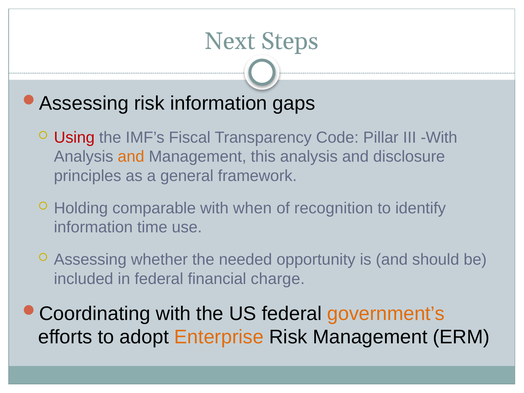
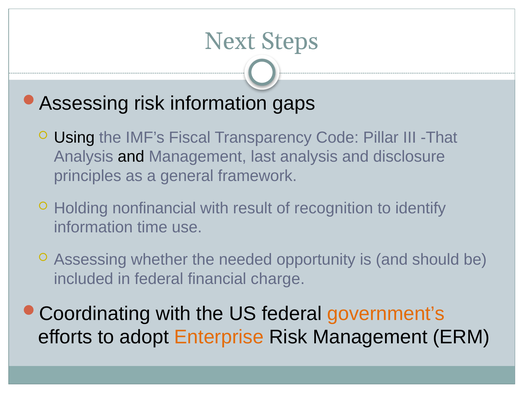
Using colour: red -> black (74, 137)
III With: With -> That (439, 137)
and colour: orange -> black (131, 157)
this: this -> last (263, 157)
comparable: comparable -> nonfinancial (154, 208)
when: when -> result (253, 208)
